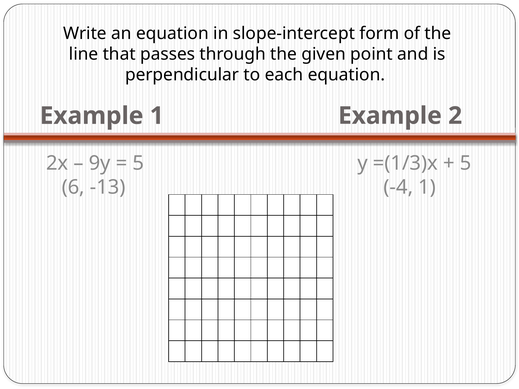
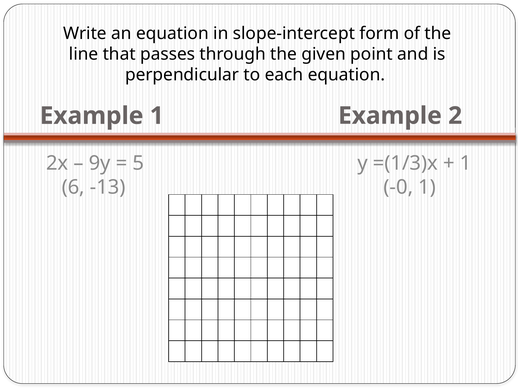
5: 5 -> 1 (466, 163)
-4: -4 -> -0 (398, 187)
